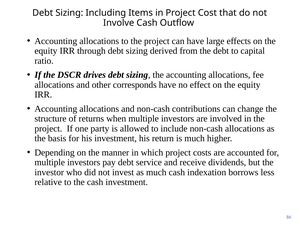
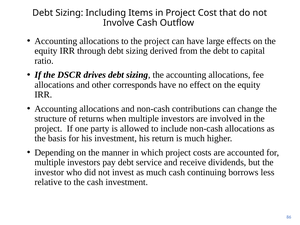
indexation: indexation -> continuing (207, 172)
